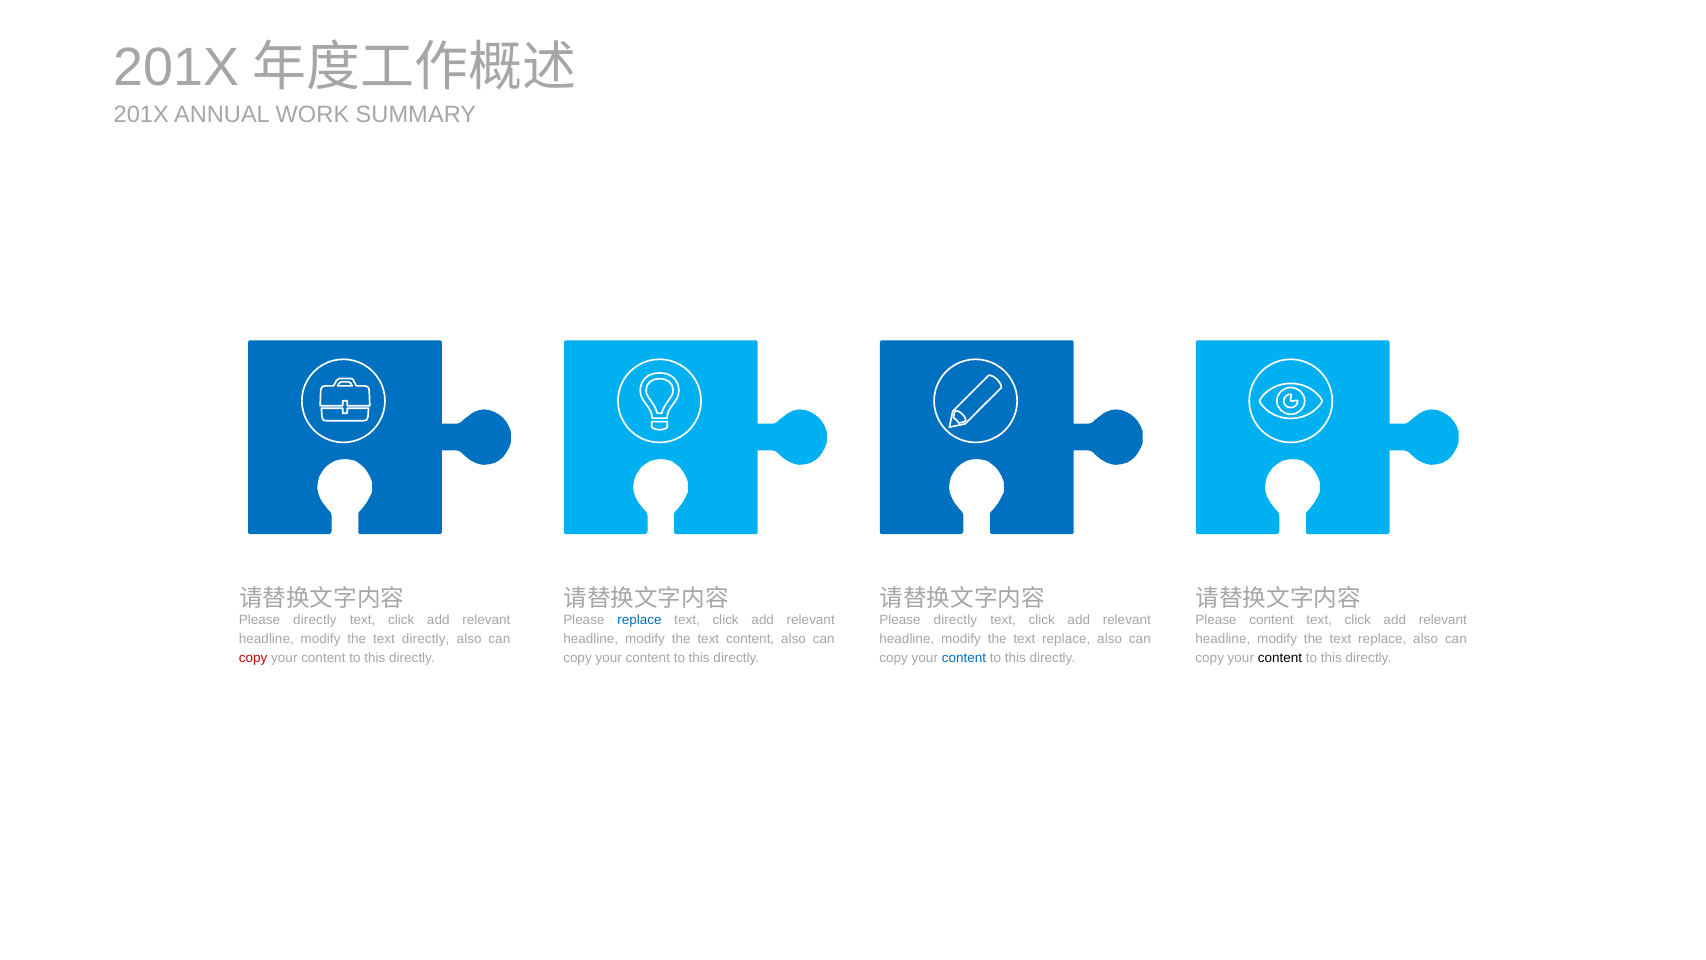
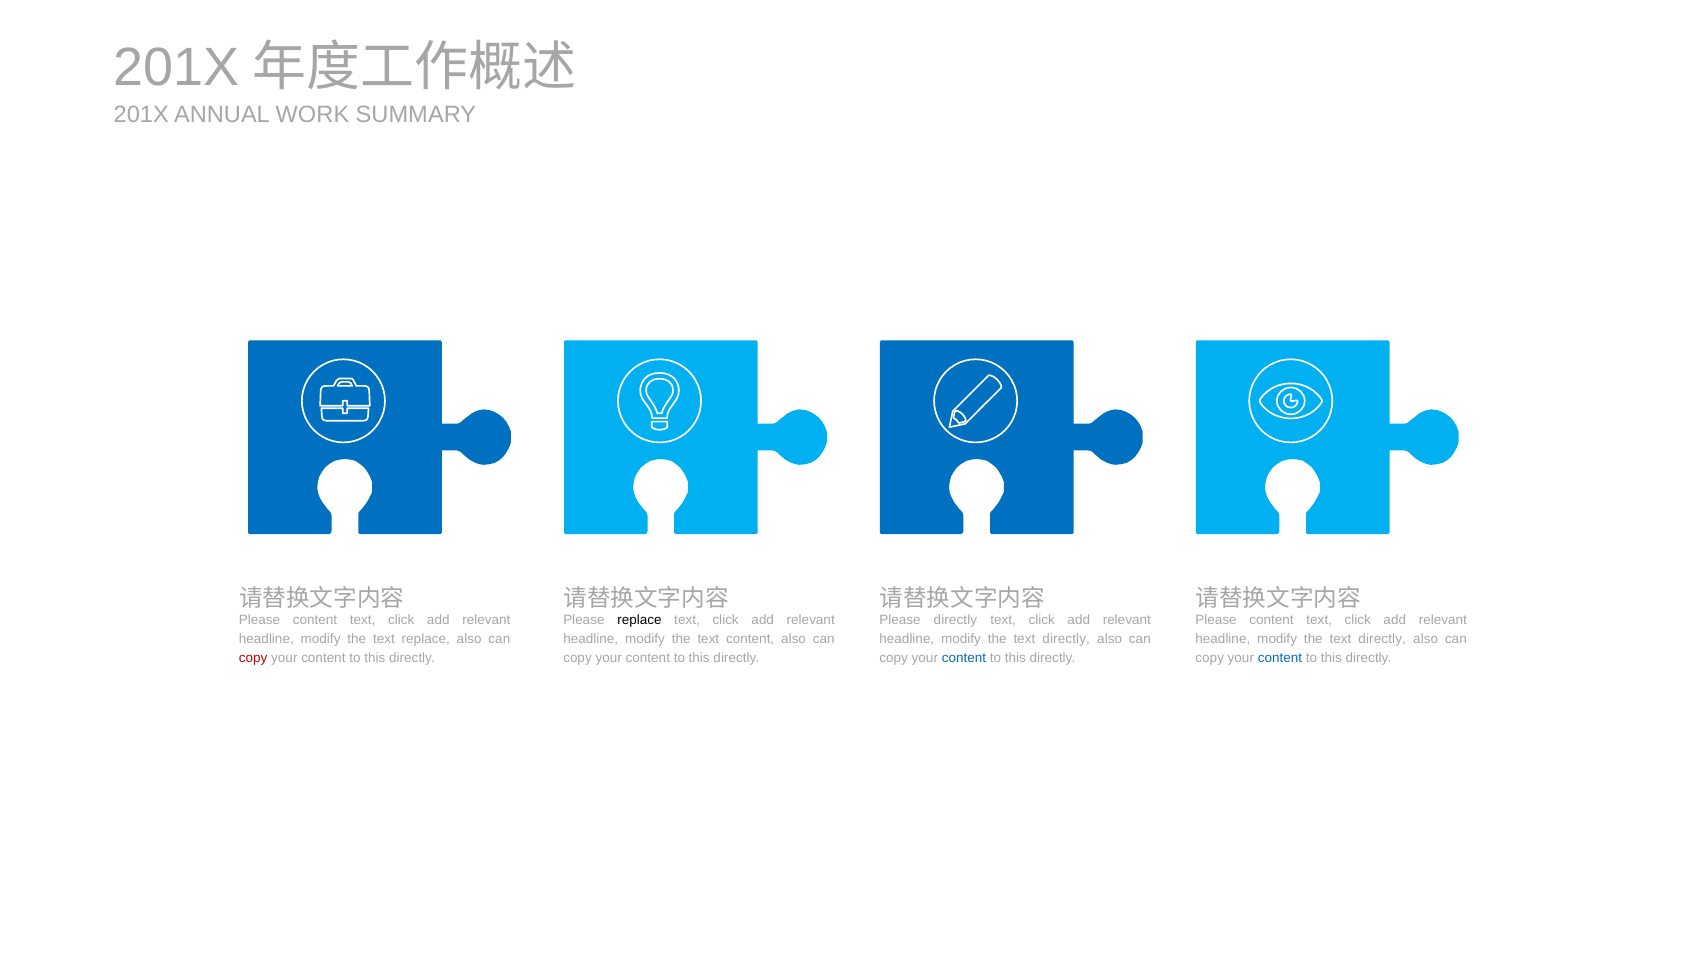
directly: directly -> content (315, 619)
replace colour: blue -> black (639, 619)
text directly: directly -> replace (426, 639)
replace: replace -> directly (1066, 639)
replace: replace -> directly (1382, 639)
content colour: black -> blue (1280, 658)
